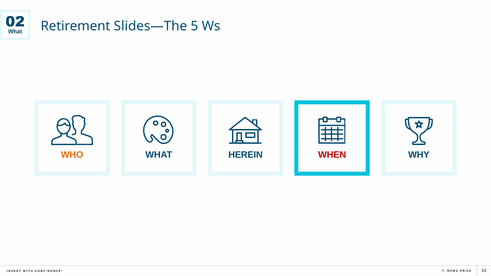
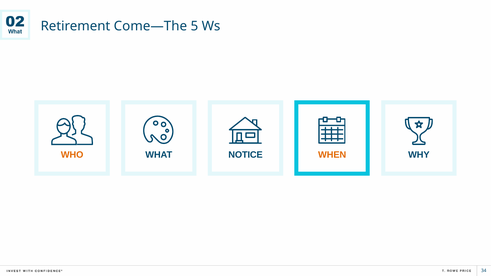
Slides—The: Slides—The -> Come—The (150, 26)
HEREIN: HEREIN -> NOTICE (246, 155)
WHEN colour: red -> orange (332, 155)
